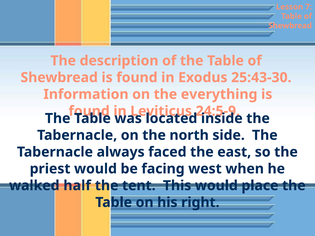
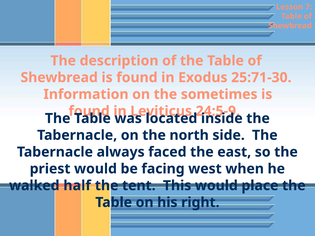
25:43-30: 25:43-30 -> 25:71-30 (261, 78)
everything: everything -> sometimes (219, 94)
